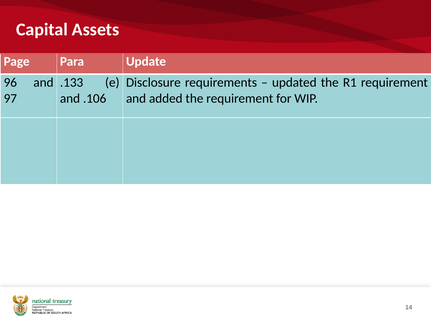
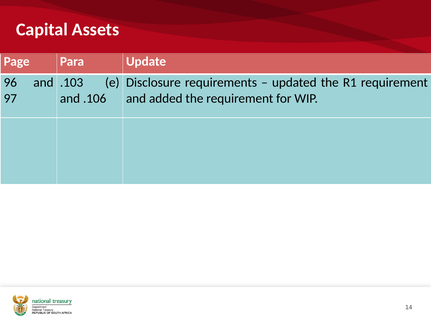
.133: .133 -> .103 (72, 82)
